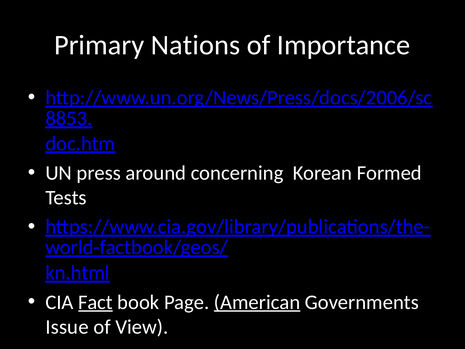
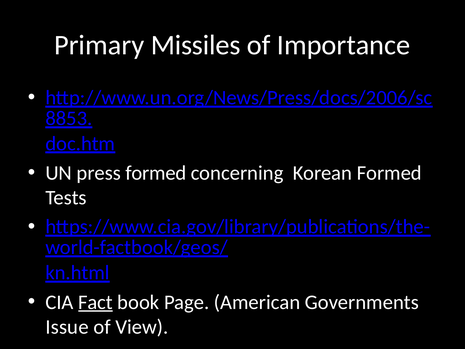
Nations: Nations -> Missiles (196, 45)
press around: around -> formed (156, 173)
American underline: present -> none (257, 302)
